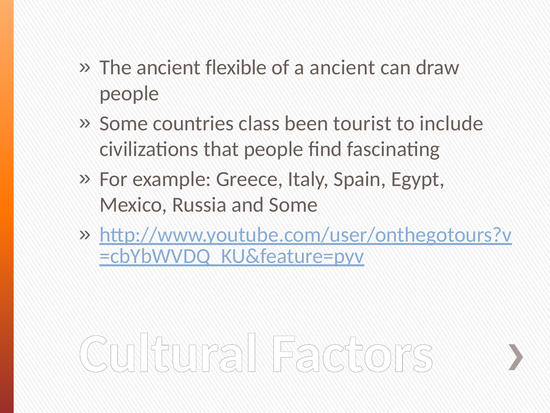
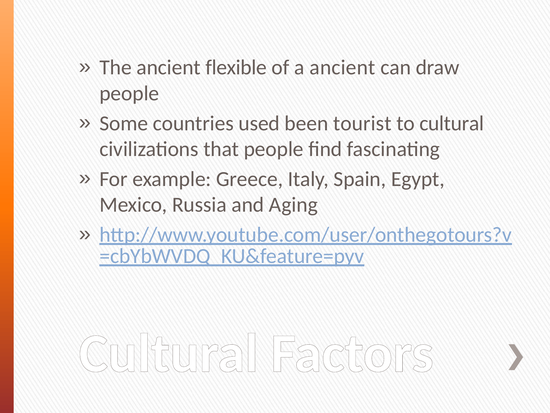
class: class -> used (259, 123)
to include: include -> cultural (452, 123)
and Some: Some -> Aging (293, 204)
